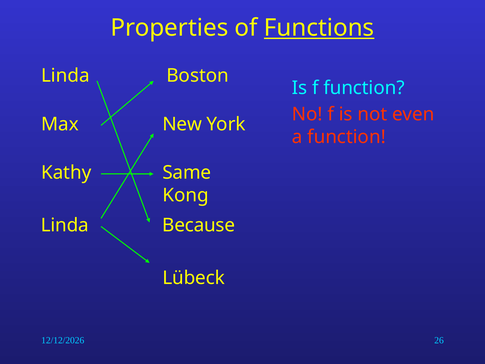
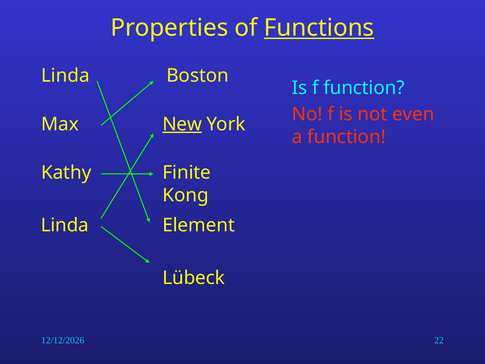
New underline: none -> present (182, 124)
Same: Same -> Finite (187, 173)
Because: Because -> Element (199, 225)
26: 26 -> 22 (439, 340)
